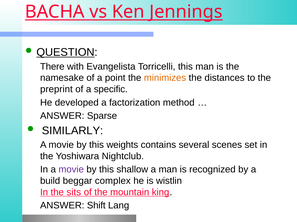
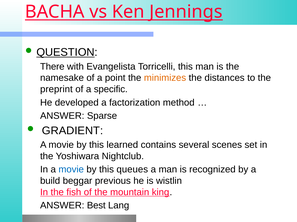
SIMILARLY: SIMILARLY -> GRADIENT (73, 131)
weights: weights -> learned (122, 145)
movie colour: purple -> blue (71, 170)
shallow: shallow -> queues (132, 170)
complex: complex -> previous (113, 181)
sits: sits -> fish (74, 193)
Shift: Shift -> Best (96, 206)
